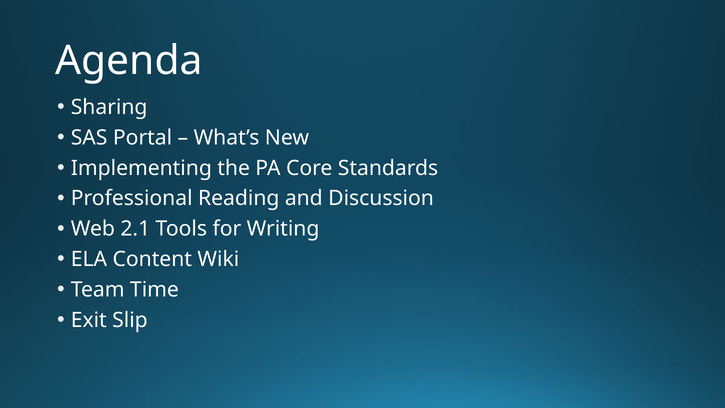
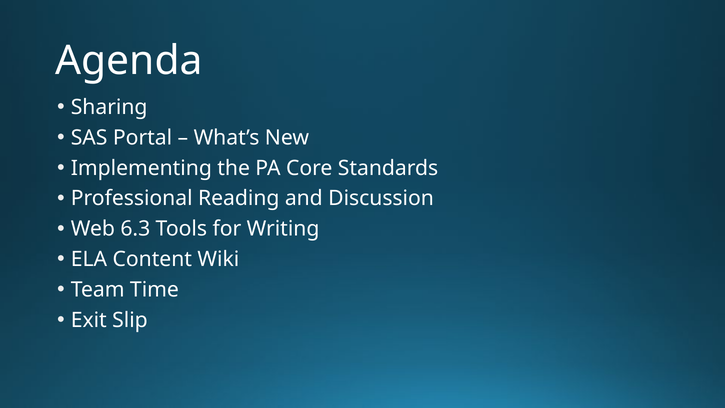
2.1: 2.1 -> 6.3 (135, 229)
